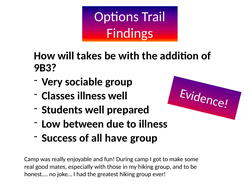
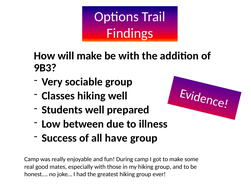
will takes: takes -> make (89, 56)
Classes illness: illness -> hiking (91, 96)
